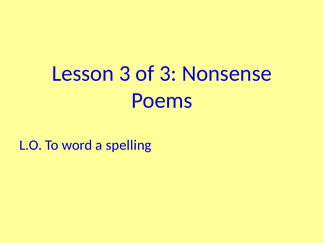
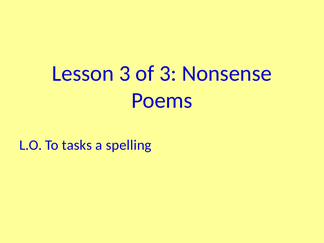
word: word -> tasks (77, 145)
